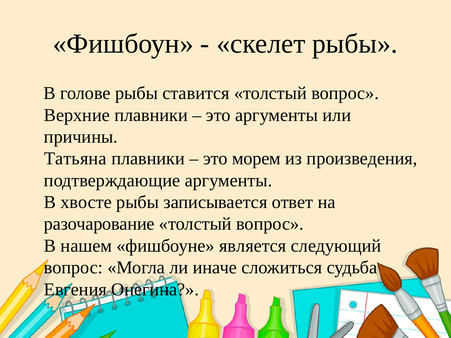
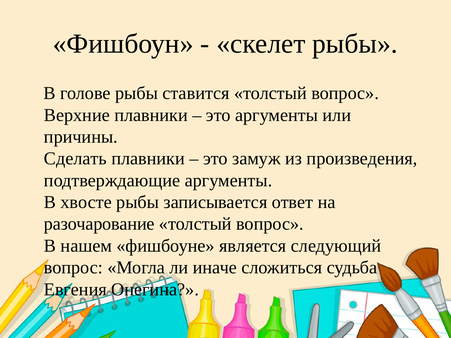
Татьяна: Татьяна -> Сделать (75, 159)
морем: морем -> замуж (256, 159)
